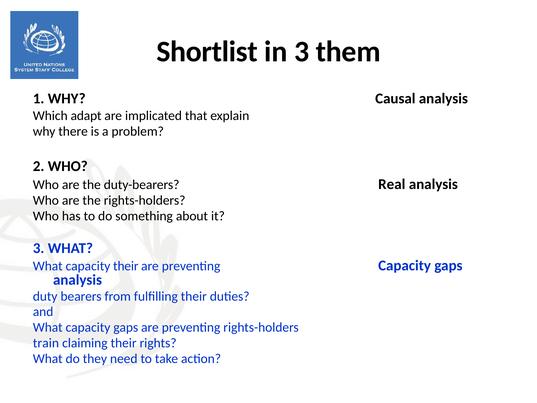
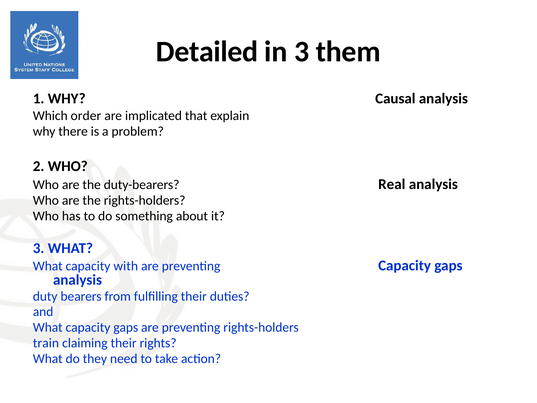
Shortlist: Shortlist -> Detailed (207, 52)
adapt: adapt -> order (86, 116)
capacity their: their -> with (126, 266)
